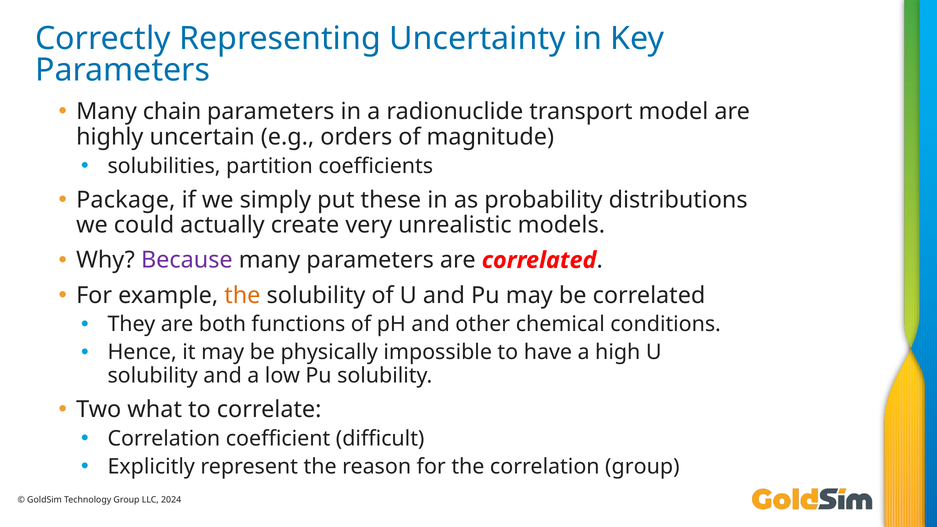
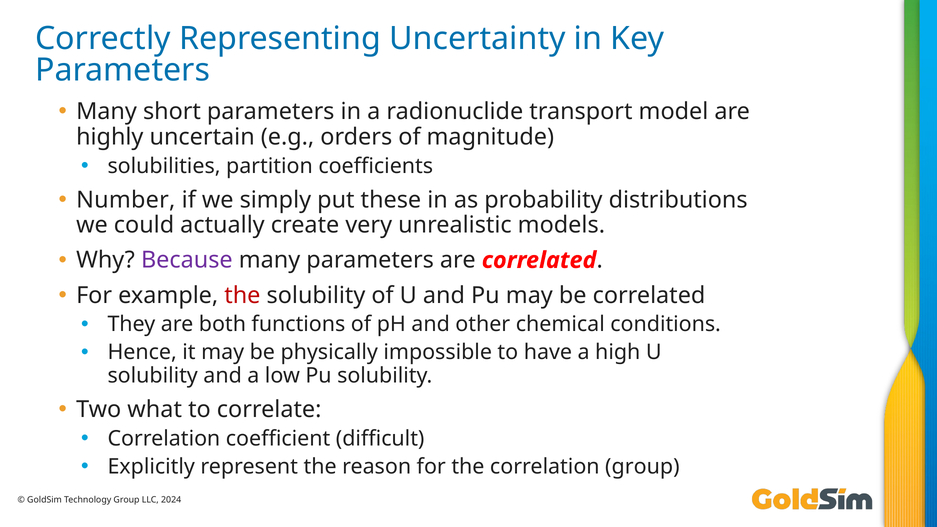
chain: chain -> short (172, 112)
Package: Package -> Number (126, 200)
the colour: orange -> red (242, 295)
